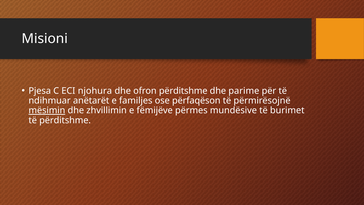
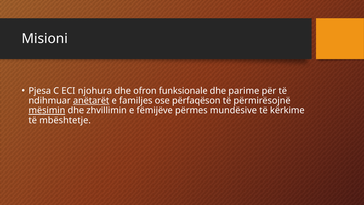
ofron përditshme: përditshme -> funksionale (183, 91)
anëtarët underline: none -> present (91, 101)
burimet: burimet -> kërkime (287, 110)
të përditshme: përditshme -> mbështetje (65, 120)
